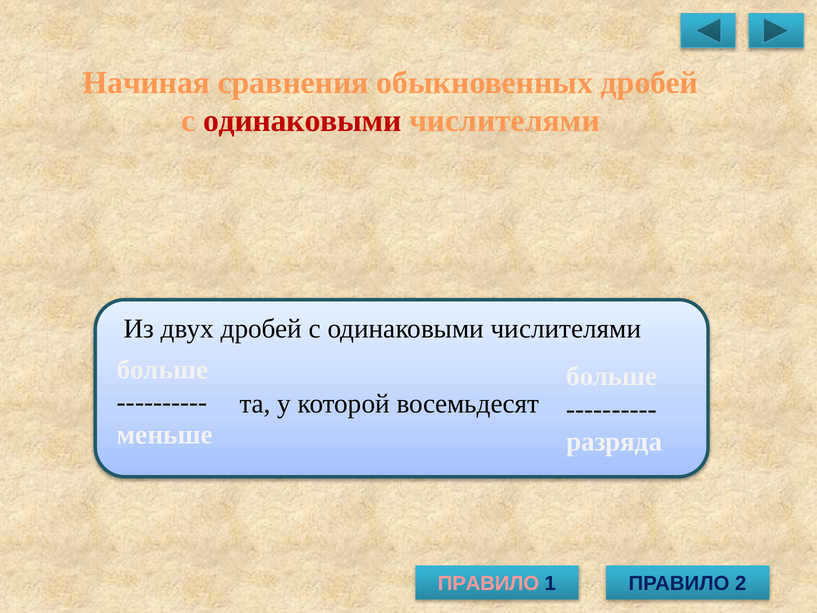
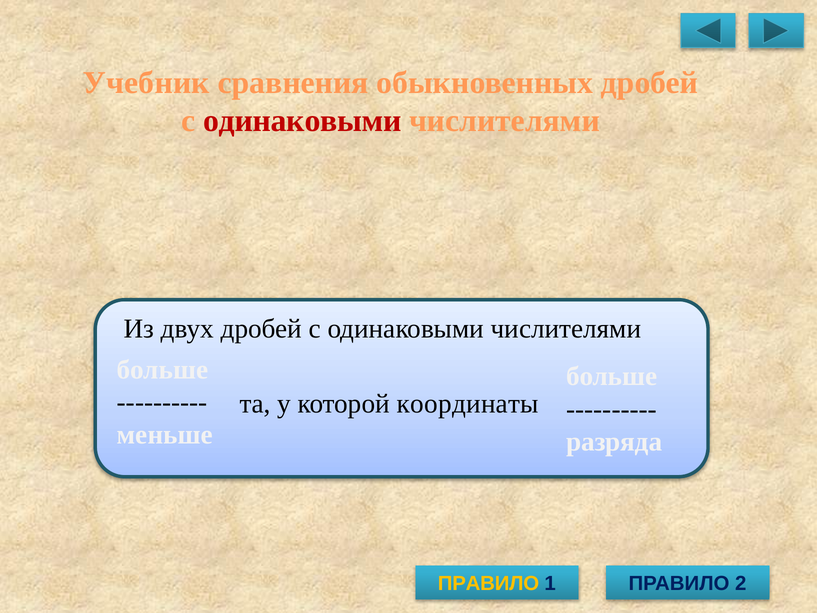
Начиная: Начиная -> Учебник (146, 83)
восемьдесят: восемьдесят -> координаты (468, 403)
ПРАВИЛО colour: pink -> yellow (489, 583)
